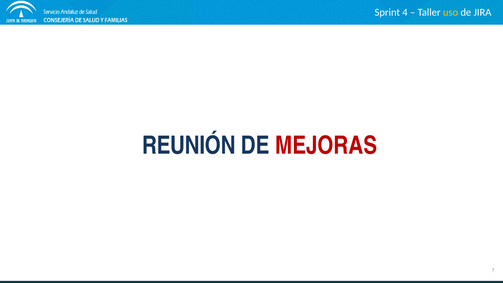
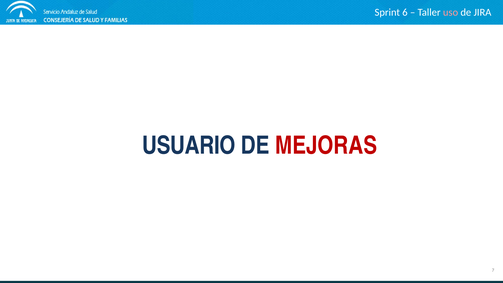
4: 4 -> 6 (405, 12)
uso colour: yellow -> pink (451, 12)
REUNIÓN: REUNIÓN -> USUARIO (189, 145)
